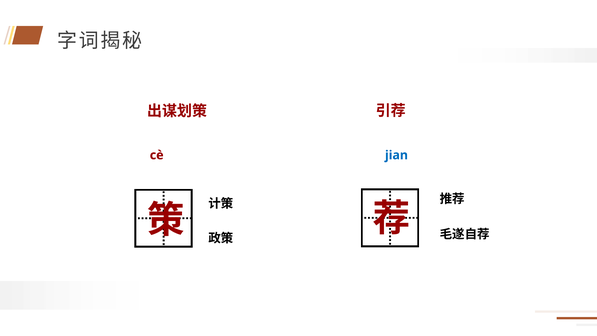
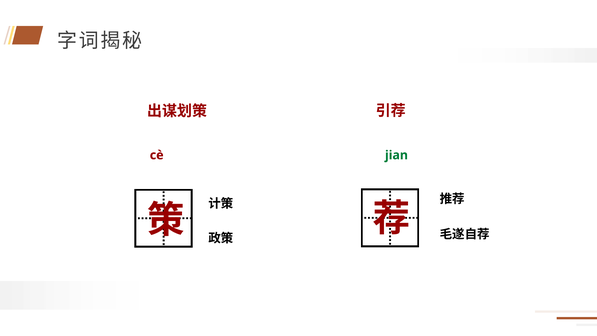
jian colour: blue -> green (396, 155)
